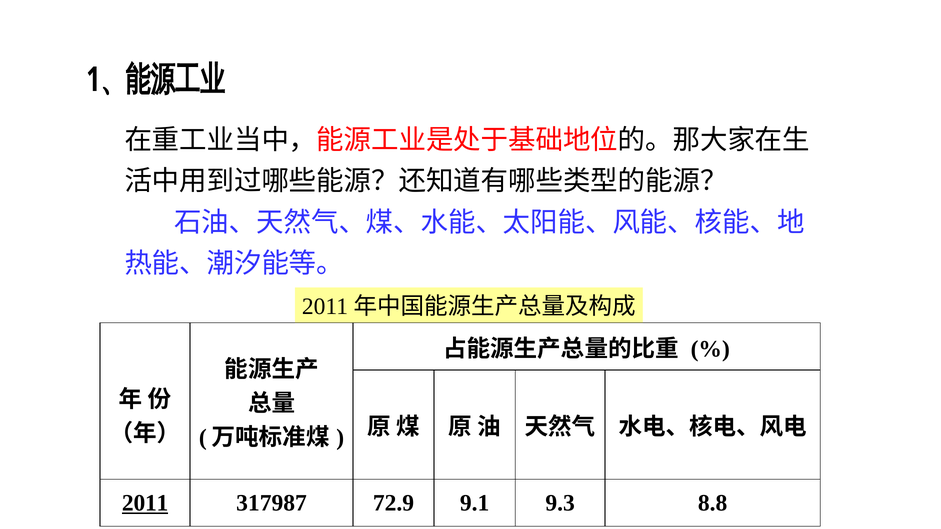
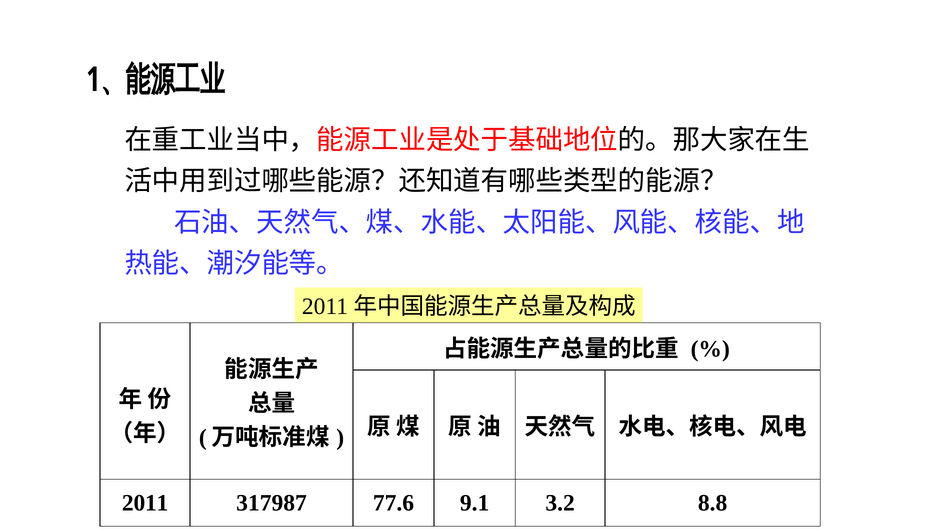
2011 underline: present -> none (145, 503)
72.9: 72.9 -> 77.6 (393, 503)
9.3: 9.3 -> 3.2 (560, 503)
